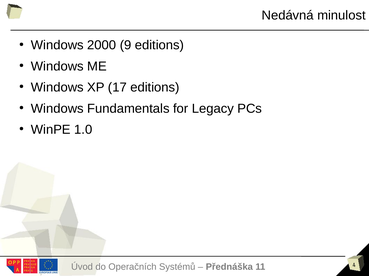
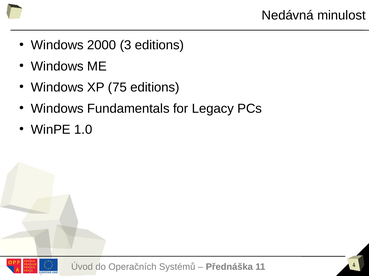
9: 9 -> 3 (126, 45)
17: 17 -> 75 (117, 88)
